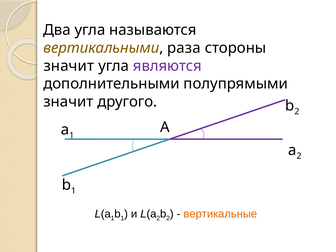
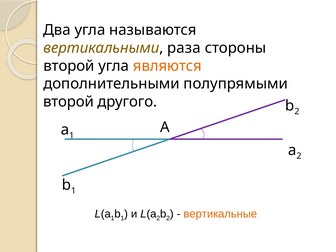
значит: значит -> второй (69, 66)
являются colour: purple -> orange (167, 66)
значит: значит -> второй (68, 102)
